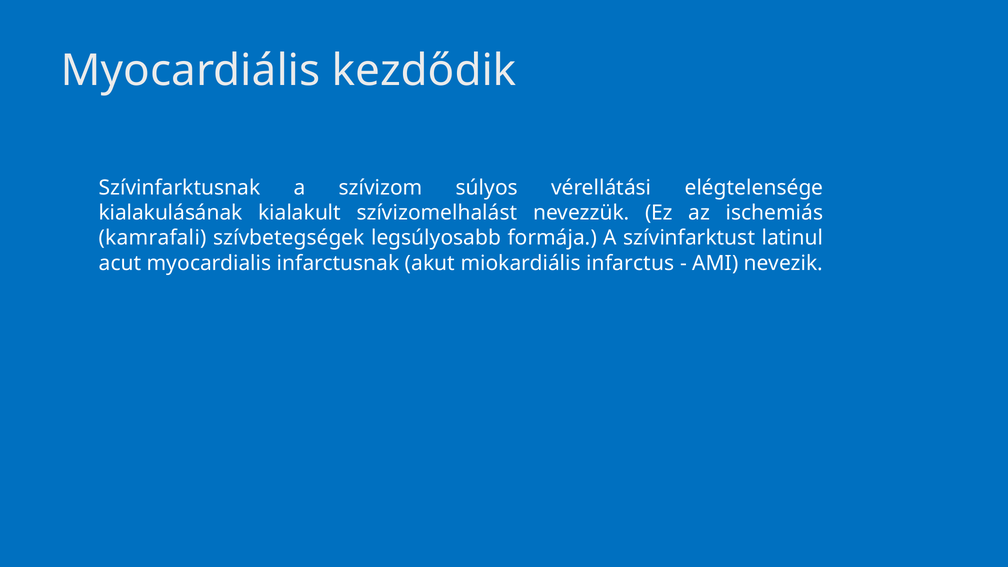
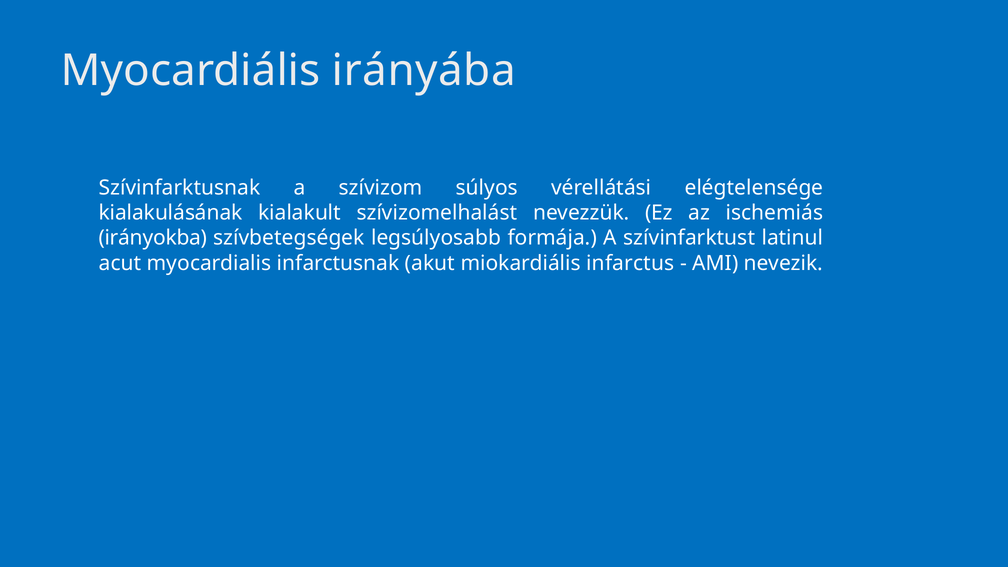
kezdődik: kezdődik -> irányába (424, 71)
kamrafali: kamrafali -> irányokba (153, 238)
